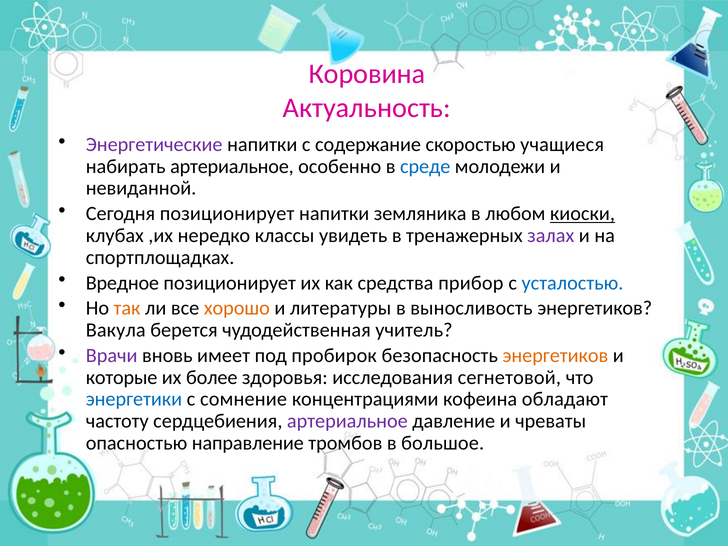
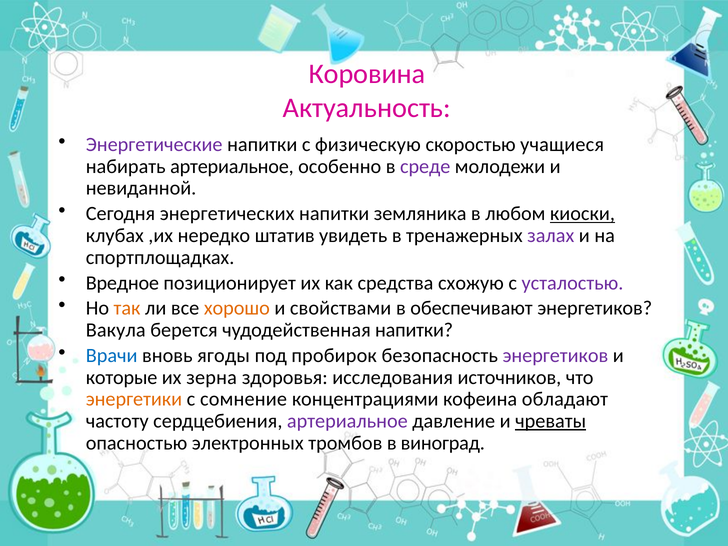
содержание: содержание -> физическую (368, 145)
среде colour: blue -> purple (425, 166)
Сегодня позиционирует: позиционирует -> энергетических (227, 214)
классы: классы -> штатив (285, 236)
прибор: прибор -> схожую (471, 283)
усталостью colour: blue -> purple (572, 283)
литературы: литературы -> свойствами (341, 308)
выносливость: выносливость -> обеспечивают (471, 308)
чудодейственная учитель: учитель -> напитки (414, 330)
Врачи colour: purple -> blue (112, 356)
имеет: имеет -> ягоды (224, 356)
энергетиков colour: orange -> purple (555, 356)
более: более -> зерна (212, 377)
сегнетовой: сегнетовой -> источников (509, 377)
энергетики colour: blue -> orange (134, 399)
чреваты underline: none -> present (551, 421)
направление: направление -> электронных (248, 443)
большое: большое -> виноград (443, 443)
